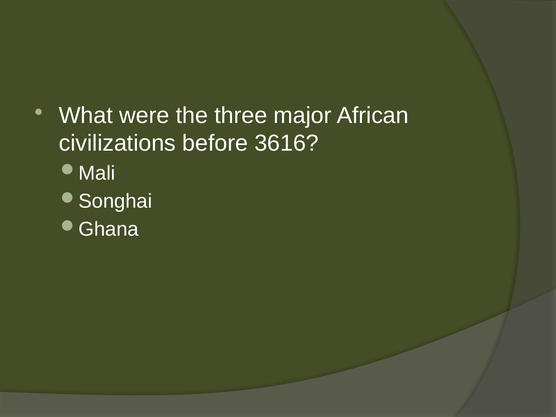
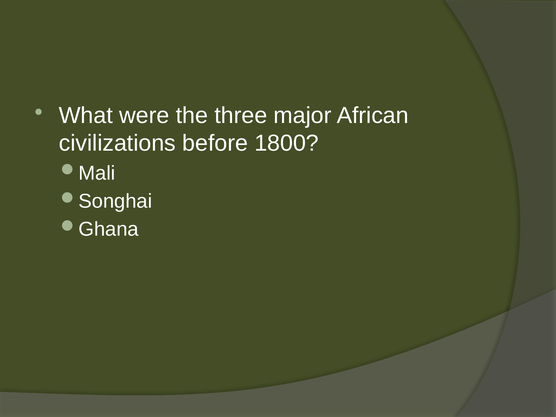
3616: 3616 -> 1800 (287, 143)
